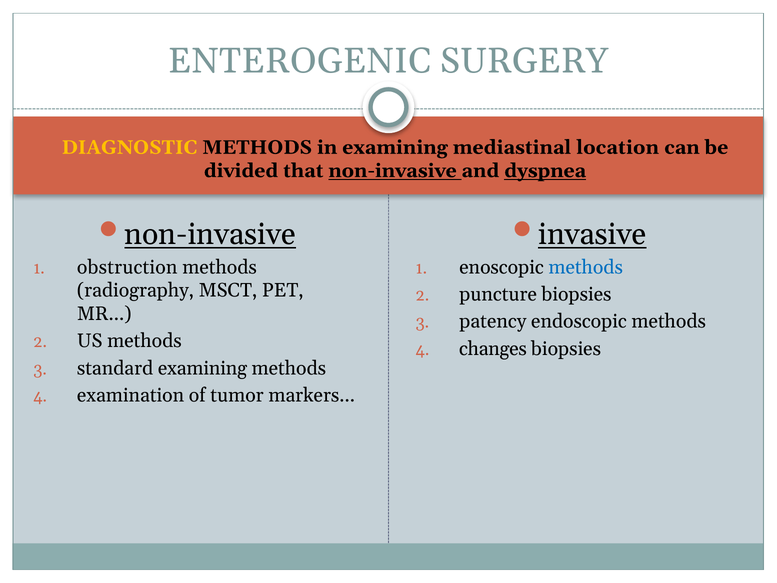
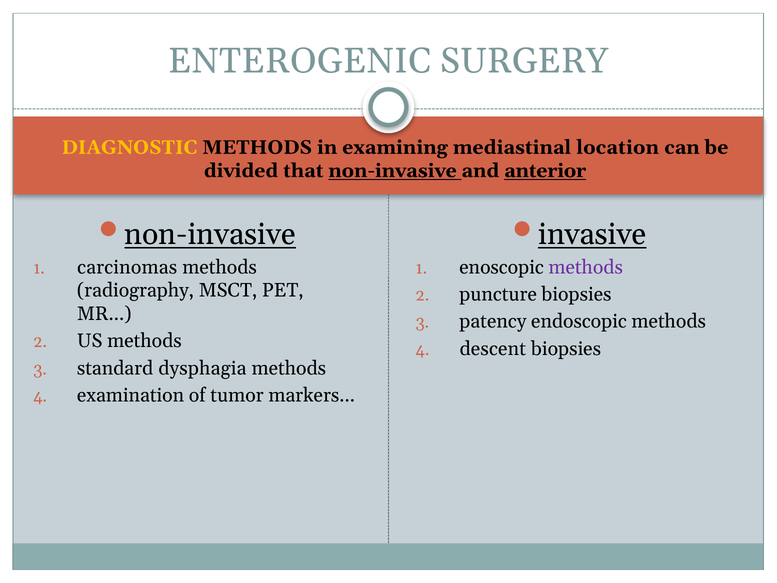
dyspnea: dyspnea -> anterior (545, 171)
obstruction: obstruction -> carcinomas (127, 267)
methods colour: blue -> purple (586, 267)
changes: changes -> descent (493, 349)
standard examining: examining -> dysphagia (202, 368)
